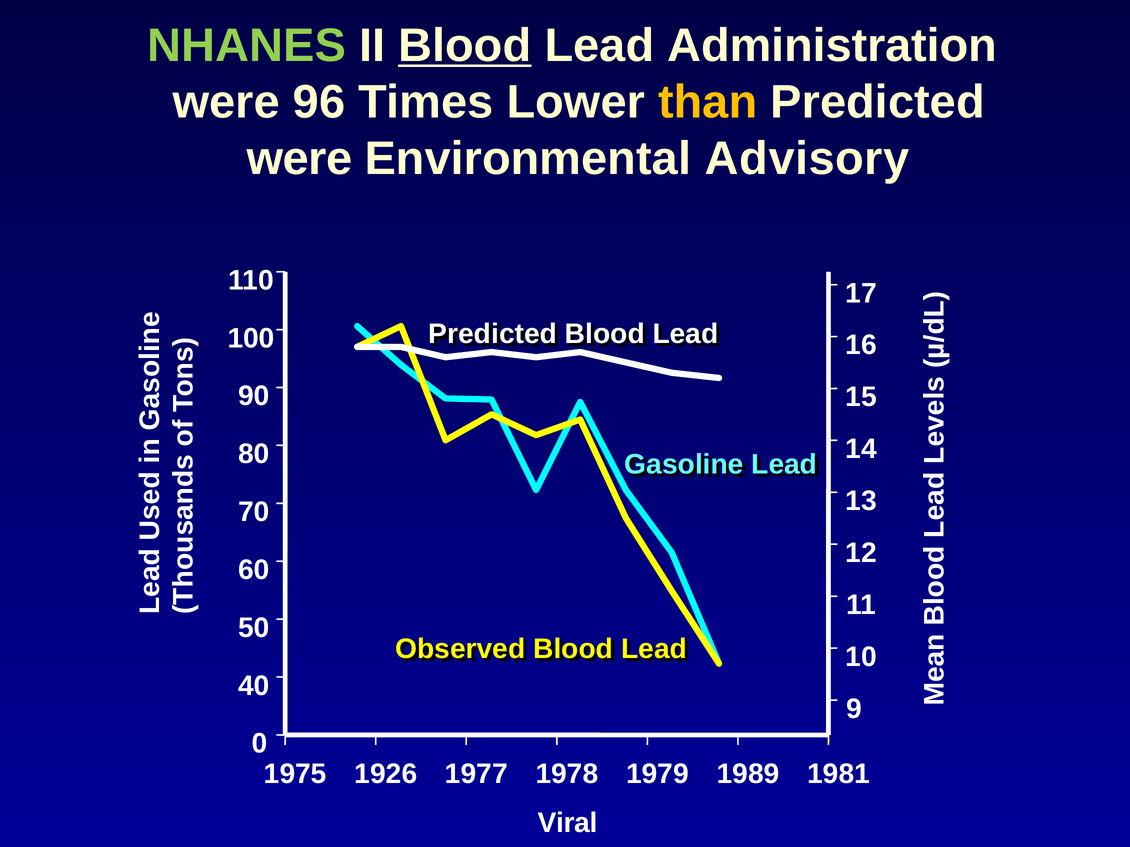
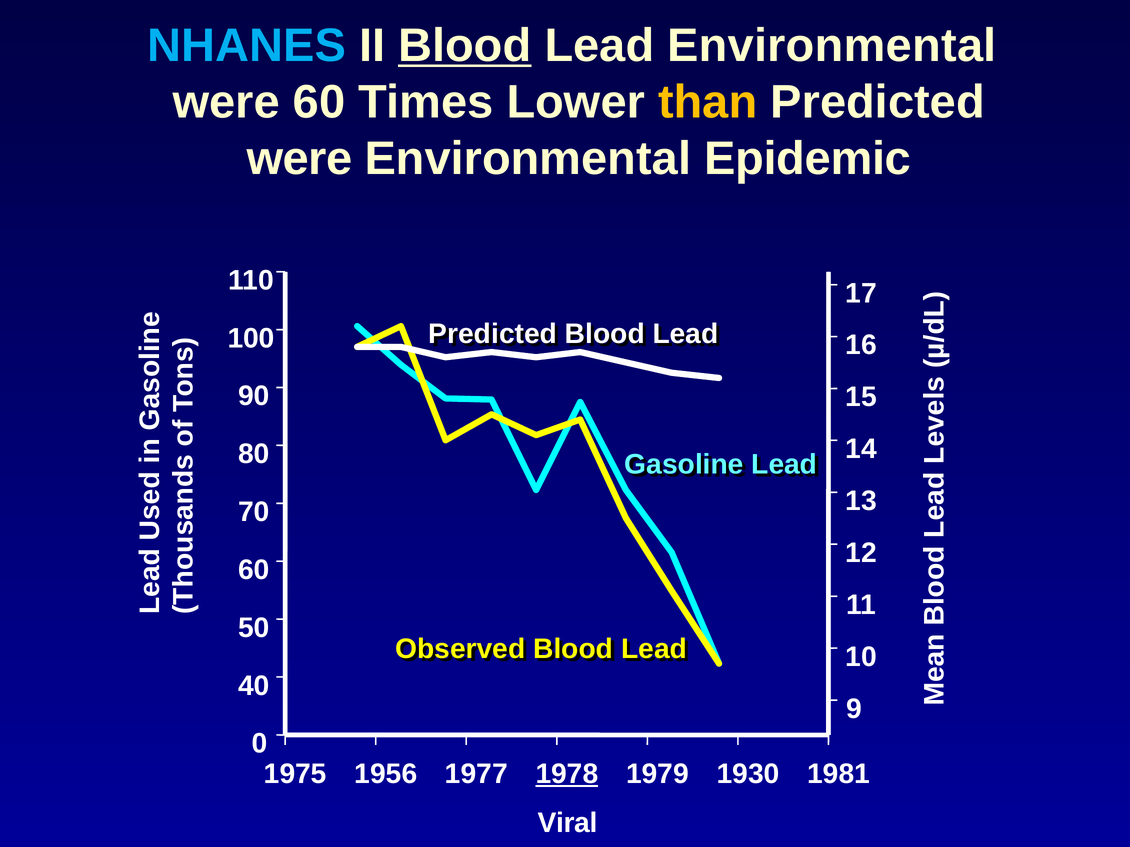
NHANES colour: light green -> light blue (247, 46)
Lead Administration: Administration -> Environmental (832, 46)
were 96: 96 -> 60 (319, 102)
Advisory: Advisory -> Epidemic (808, 159)
1926: 1926 -> 1956 (386, 774)
1978 underline: none -> present (567, 774)
1989: 1989 -> 1930 (748, 774)
